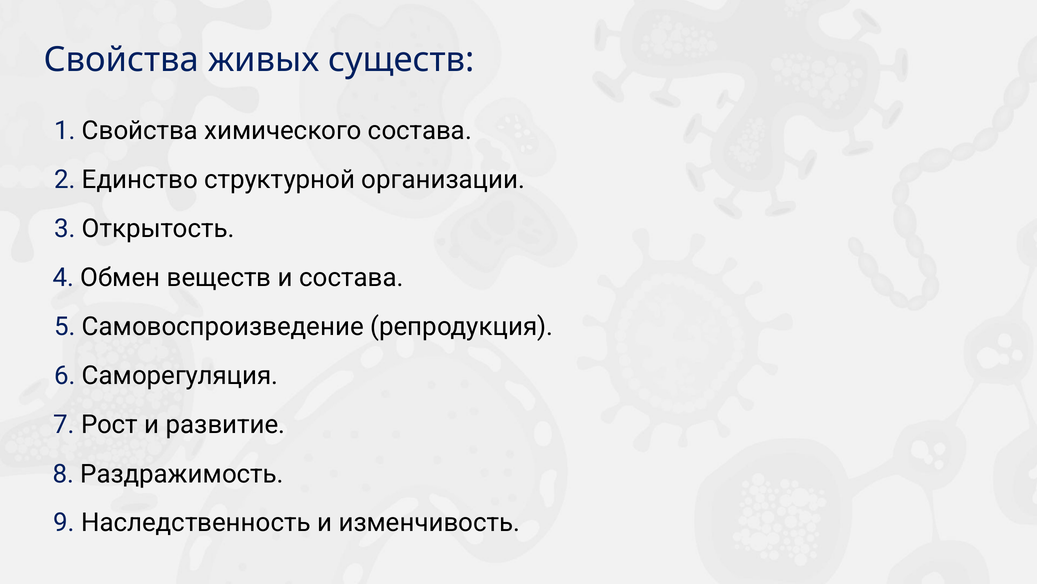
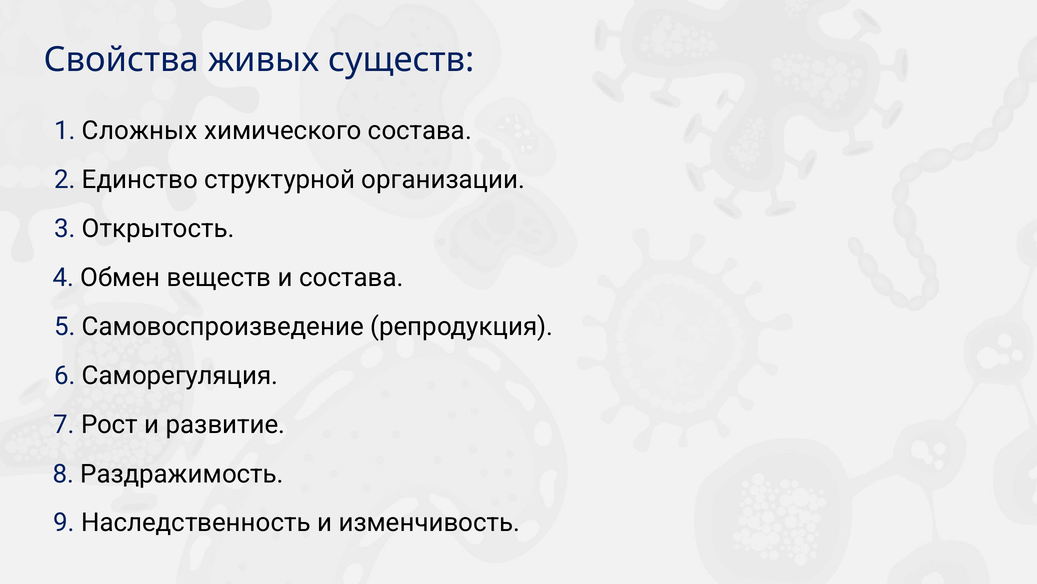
1 Свойства: Свойства -> Сложных (140, 130)
